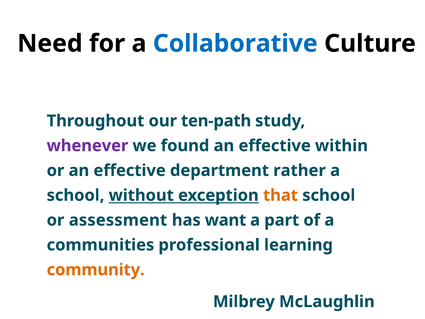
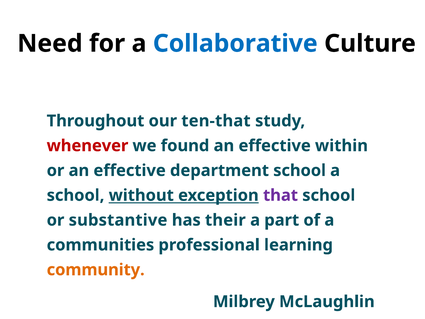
ten-path: ten-path -> ten-that (216, 121)
whenever colour: purple -> red (87, 146)
department rather: rather -> school (300, 170)
that colour: orange -> purple (281, 195)
assessment: assessment -> substantive (118, 220)
want: want -> their (225, 220)
